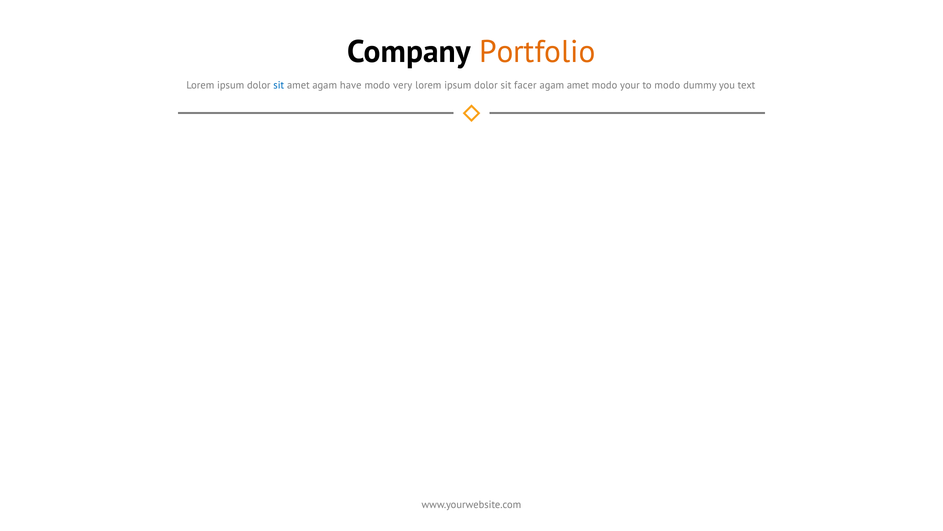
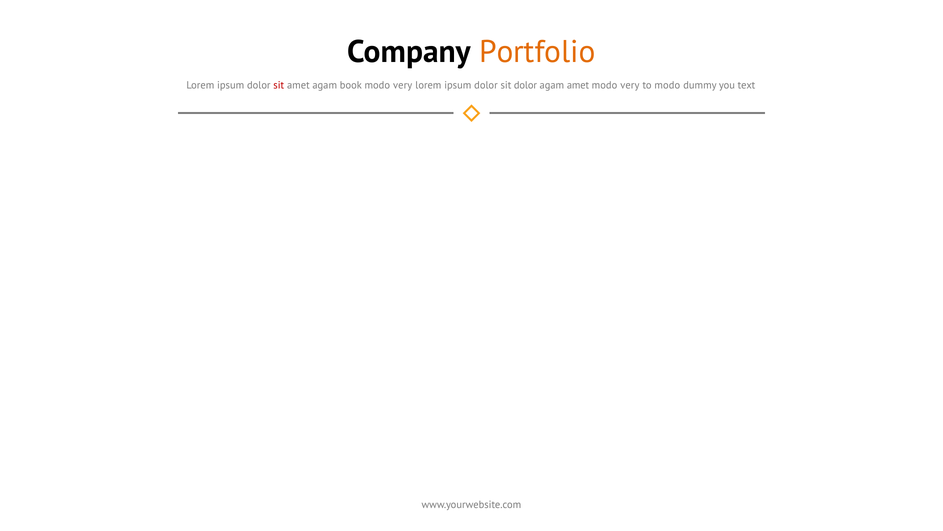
sit colour: blue -> red (279, 85)
have: have -> book (351, 85)
sit facer: facer -> dolor (525, 85)
your: your -> very (630, 85)
